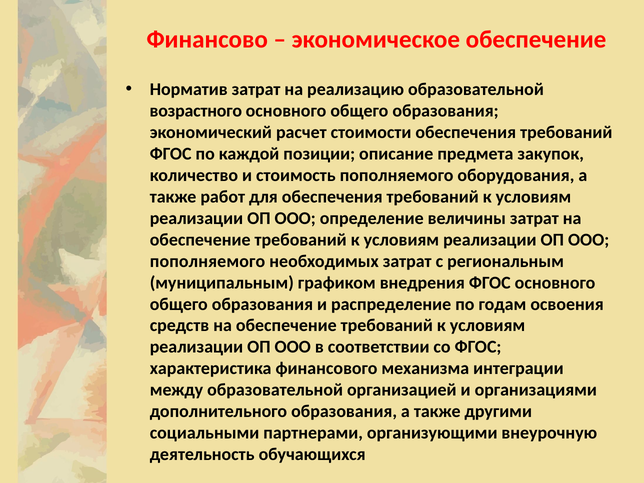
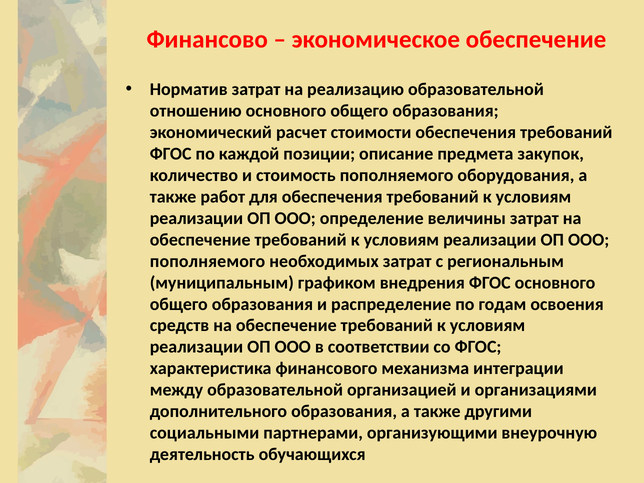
возрастного: возрастного -> отношению (196, 111)
